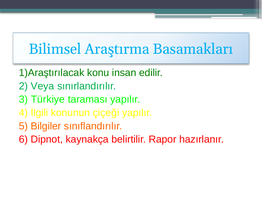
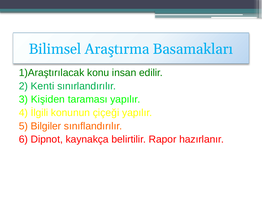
Veya: Veya -> Kenti (42, 86)
Türkiye: Türkiye -> Kişiden (48, 99)
